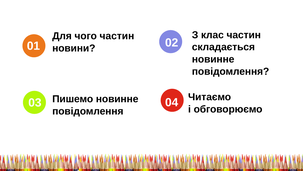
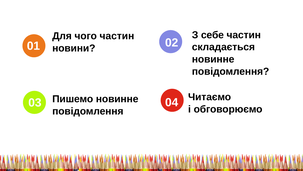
клас: клас -> себе (212, 35)
